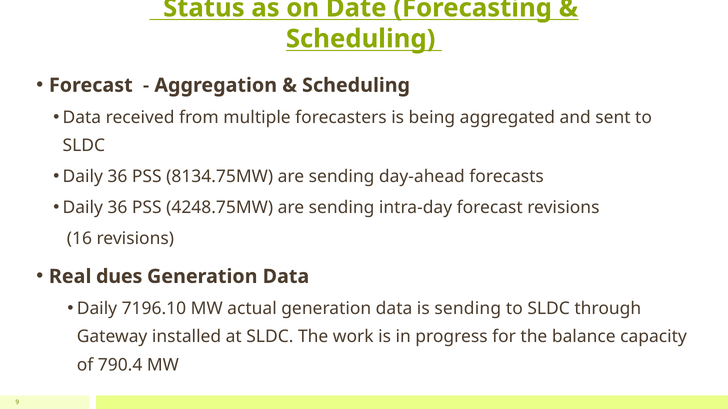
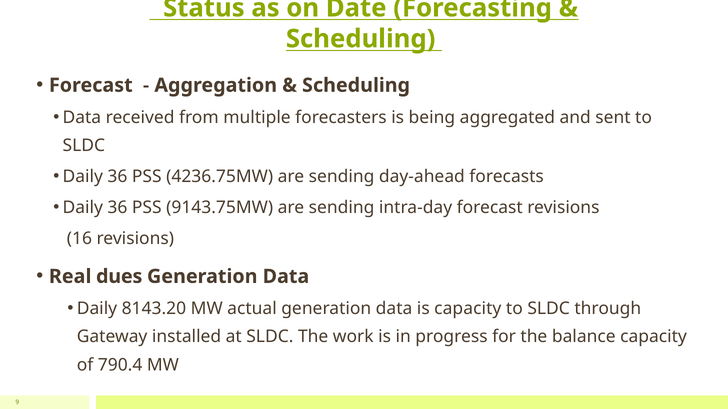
8134.75MW: 8134.75MW -> 4236.75MW (220, 177)
4248.75MW: 4248.75MW -> 9143.75MW (220, 208)
7196.10: 7196.10 -> 8143.20 (154, 309)
is sending: sending -> capacity (468, 309)
